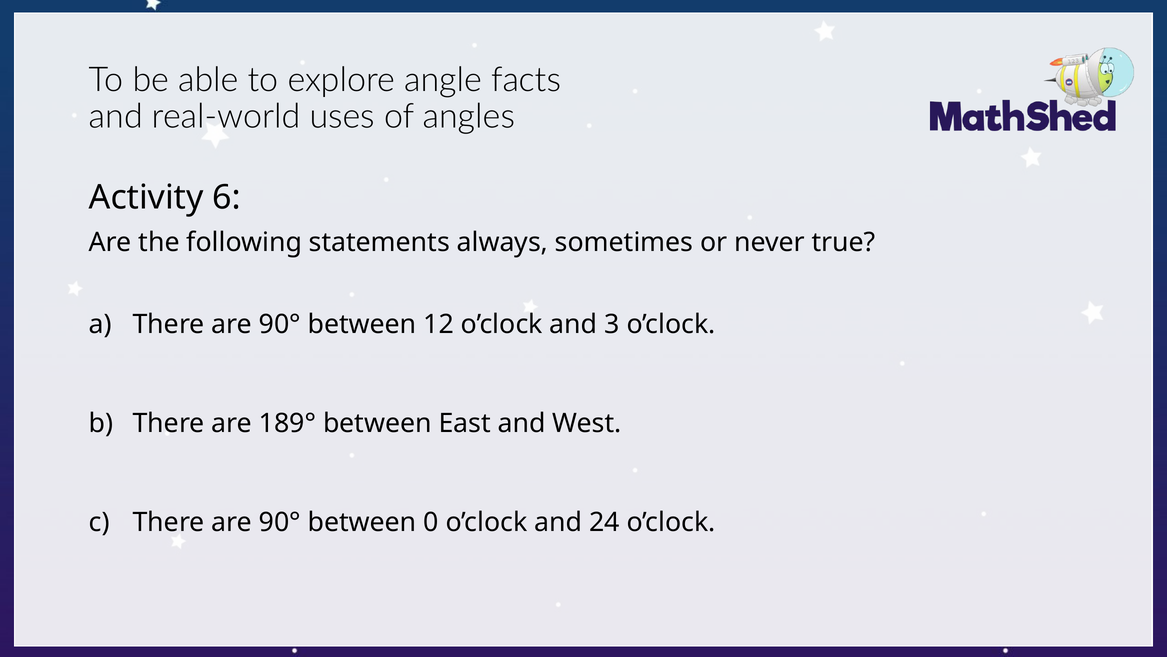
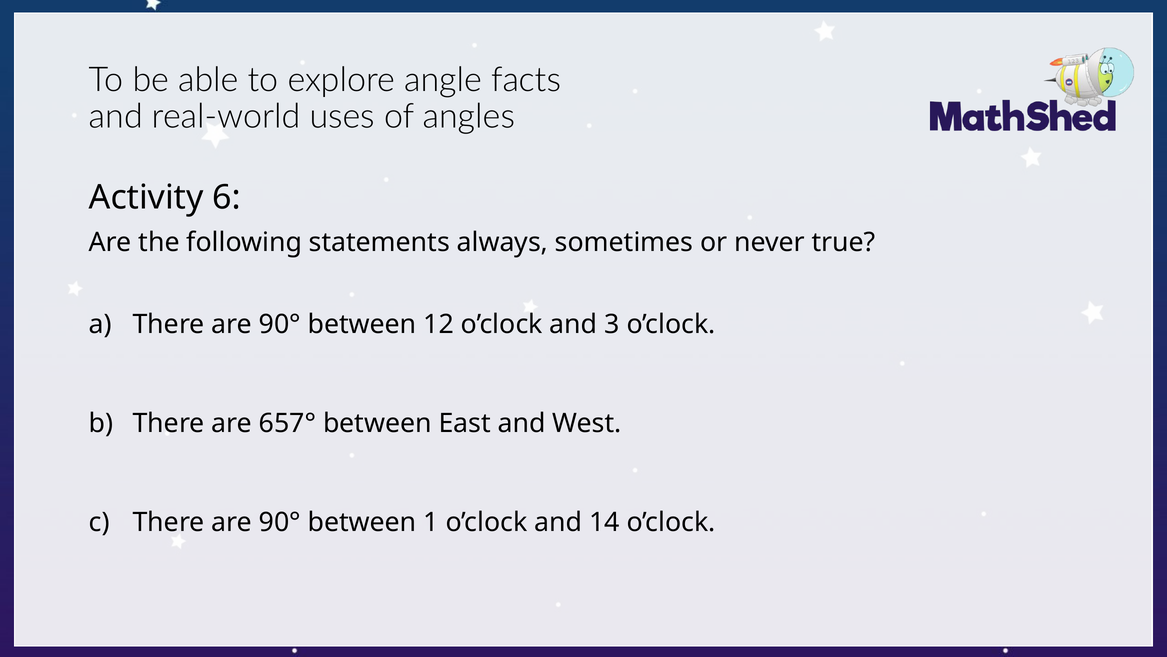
189°: 189° -> 657° (288, 423)
0: 0 -> 1 (431, 522)
24: 24 -> 14 (604, 522)
